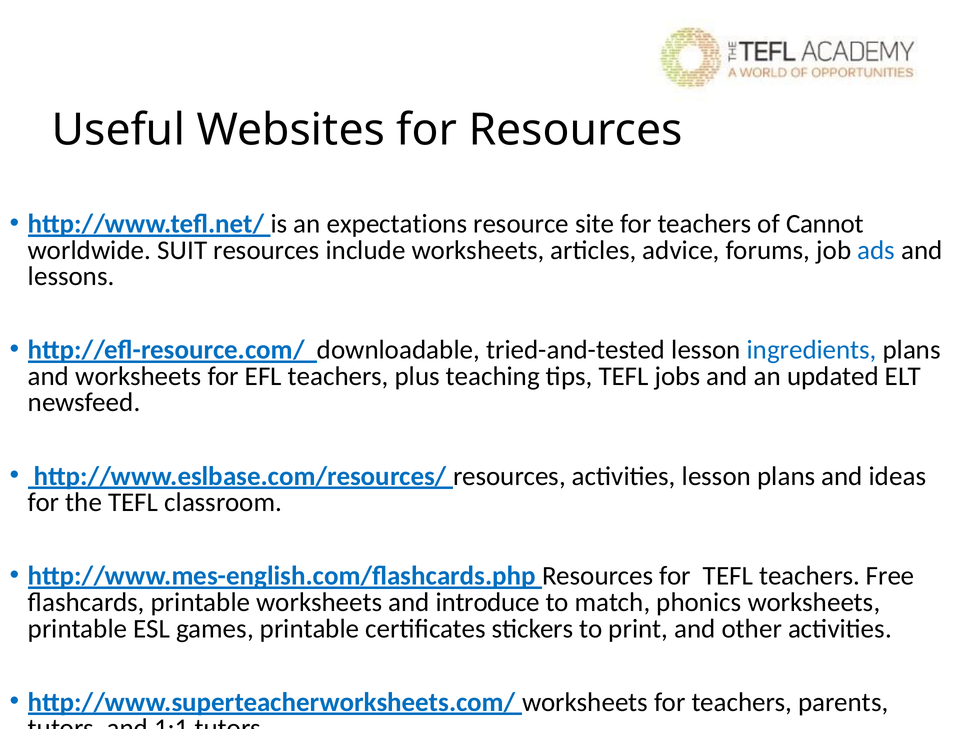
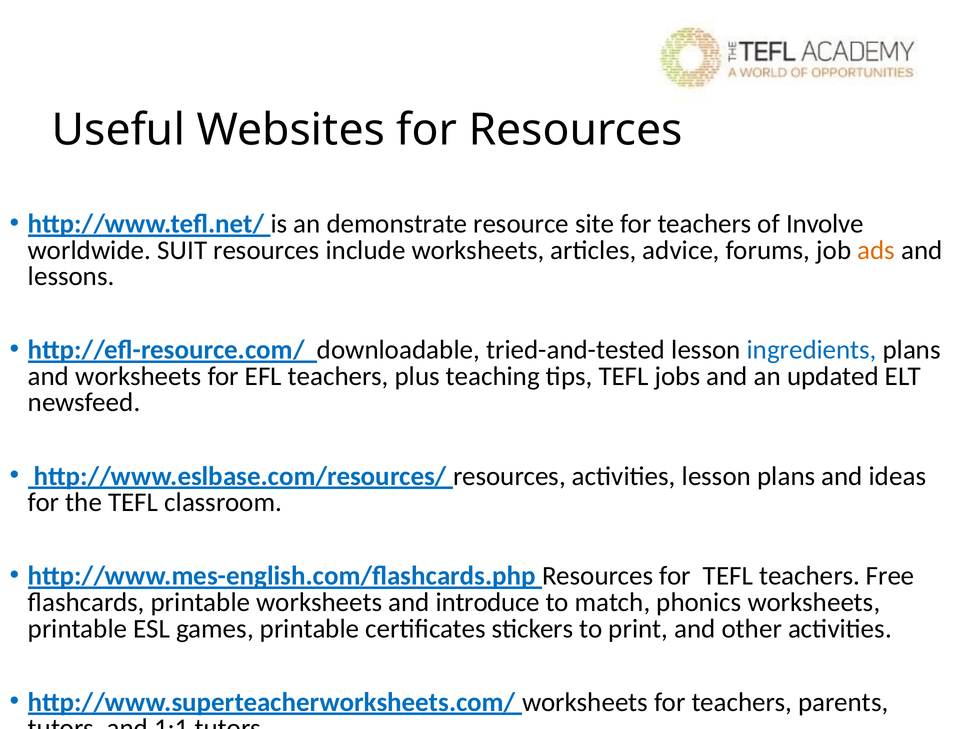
expectations: expectations -> demonstrate (397, 224)
Cannot: Cannot -> Involve (825, 224)
ads colour: blue -> orange (876, 250)
